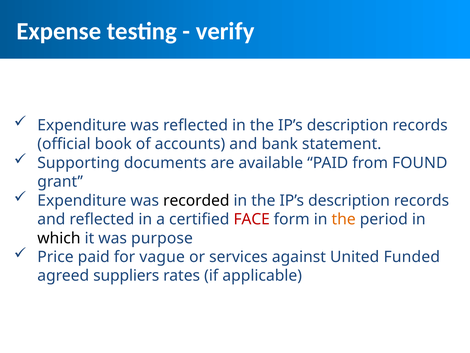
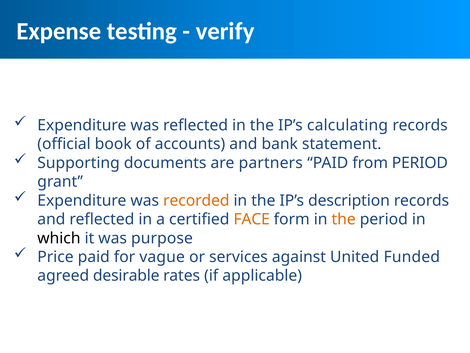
description: description -> calculating (347, 125)
available: available -> partners (271, 163)
from FOUND: FOUND -> PERIOD (420, 163)
recorded colour: black -> orange (196, 200)
FACE colour: red -> orange (252, 219)
suppliers: suppliers -> desirable (126, 275)
